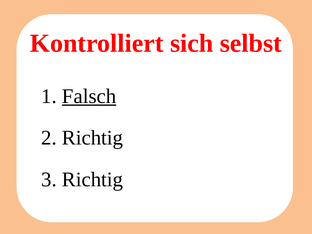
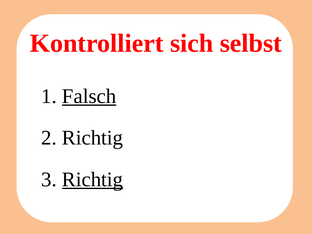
Richtig underline: none -> present (93, 179)
